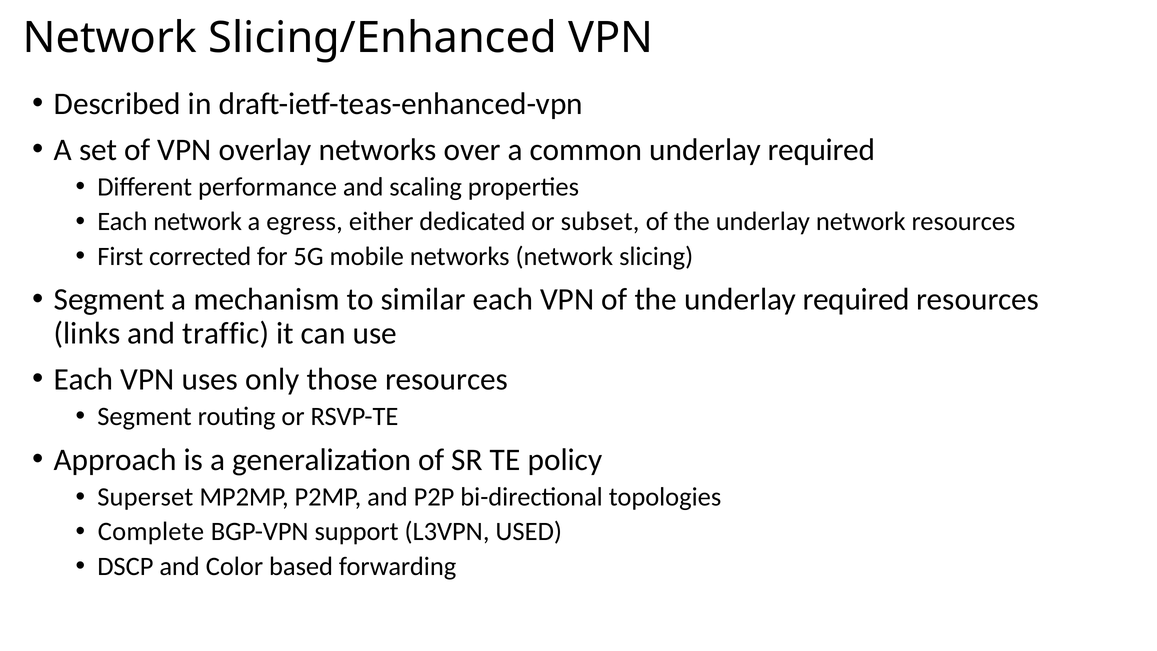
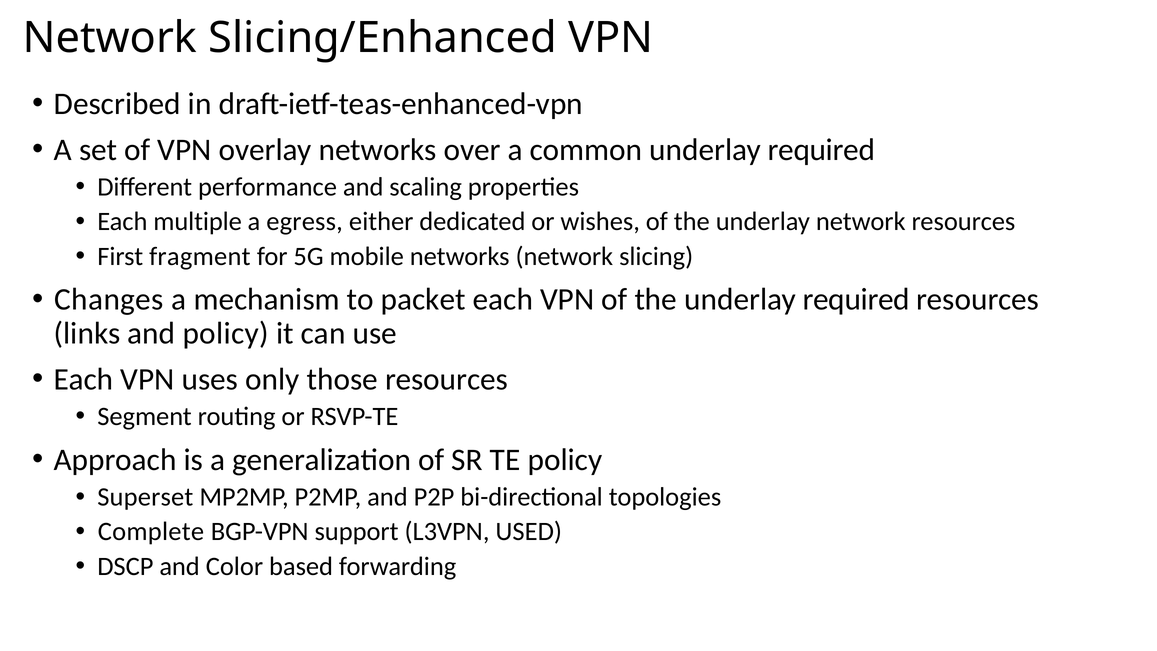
Each network: network -> multiple (198, 222)
subset: subset -> wishes (600, 222)
corrected: corrected -> fragment (200, 256)
Segment: Segment -> Changes (109, 299)
similar: similar -> packet (423, 299)
and traffic: traffic -> policy (226, 333)
